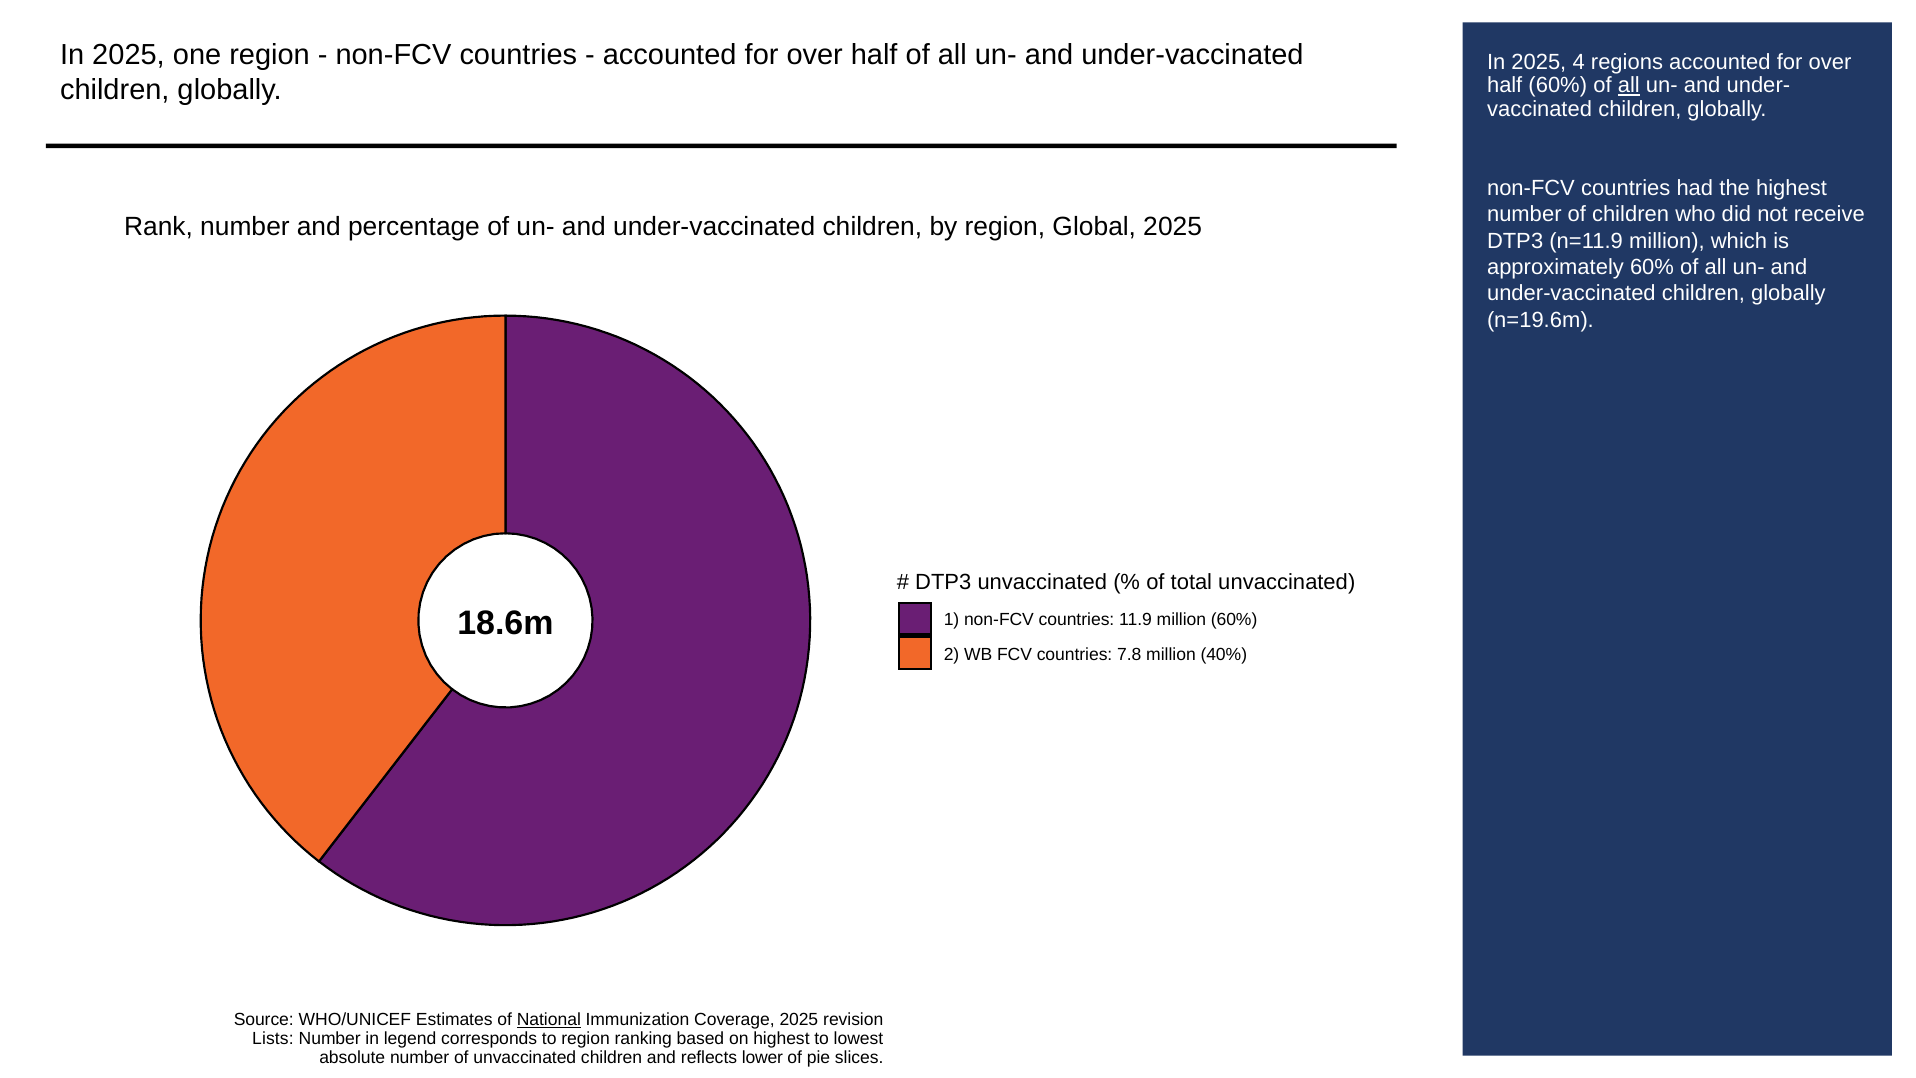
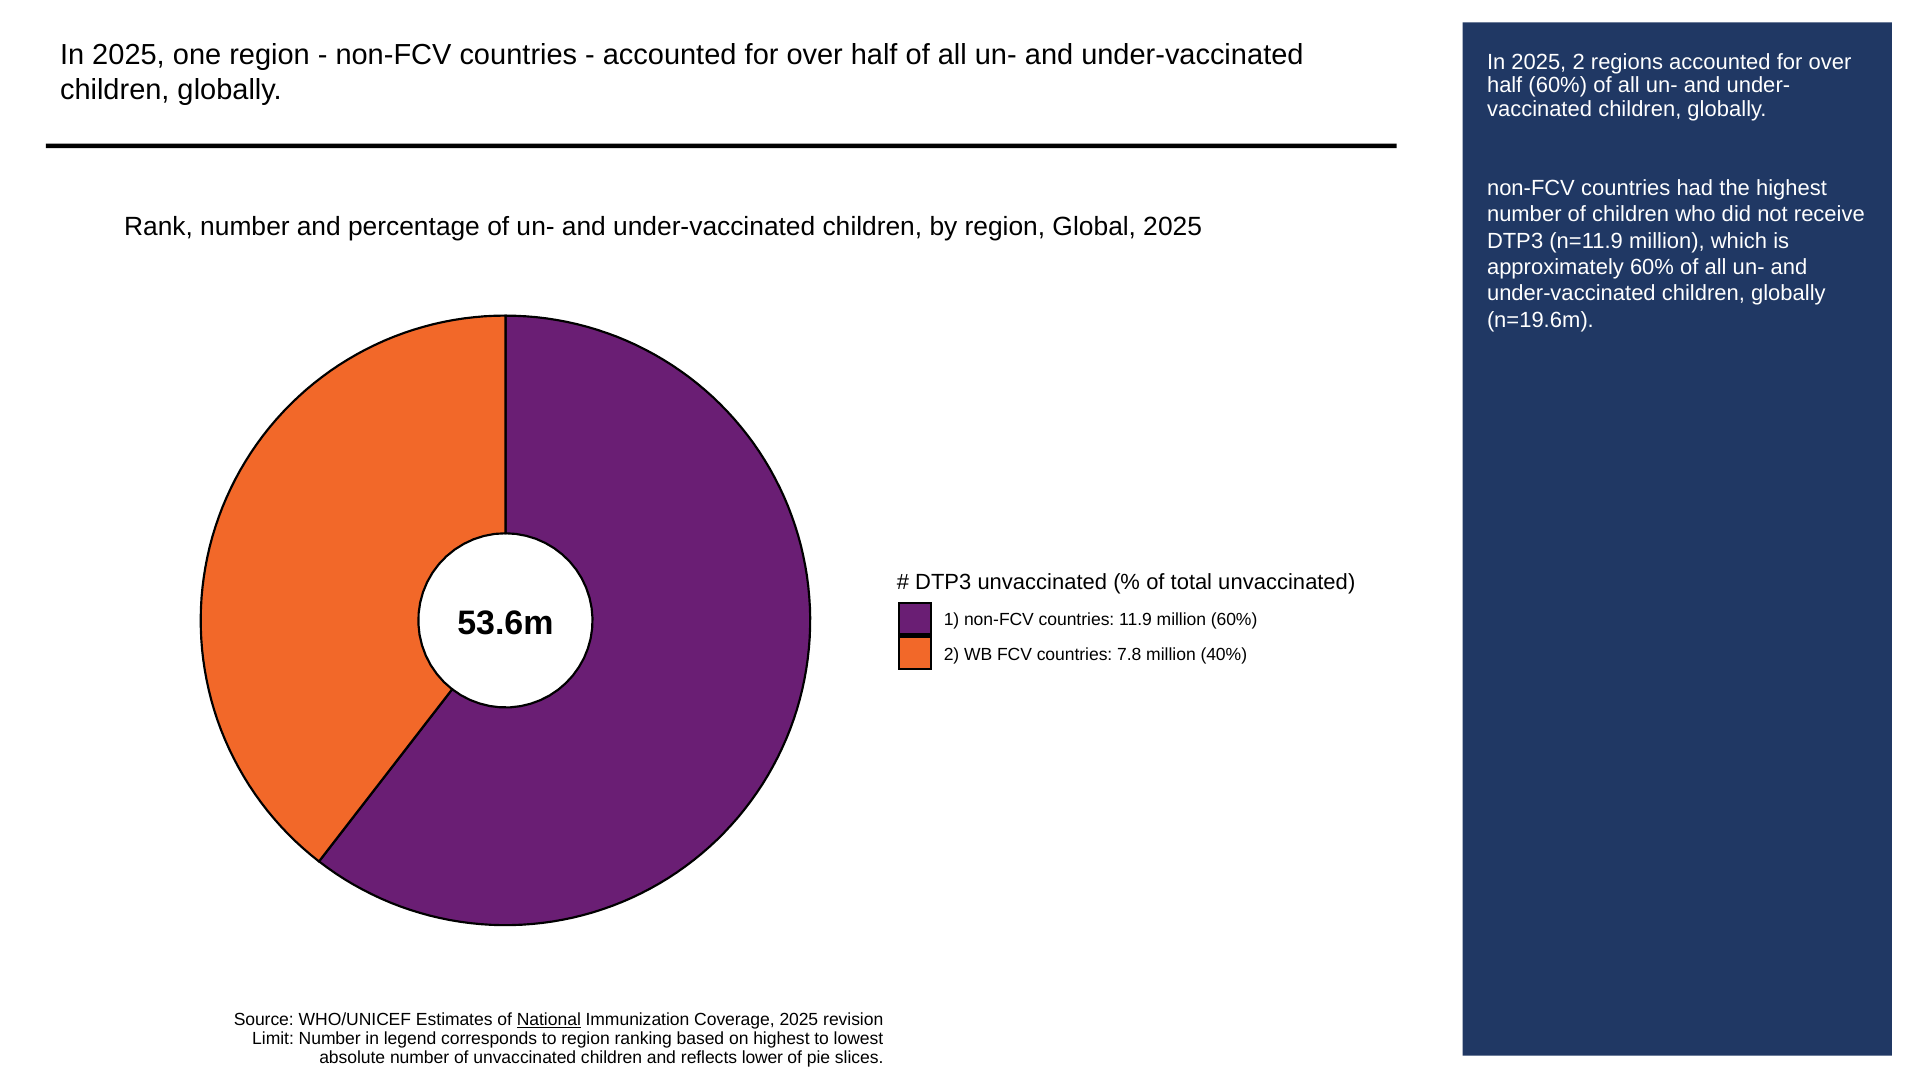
2025 4: 4 -> 2 (1579, 62)
all underline: present -> none (1629, 86)
18.6m: 18.6m -> 53.6m (505, 623)
Lists: Lists -> Limit (273, 1038)
